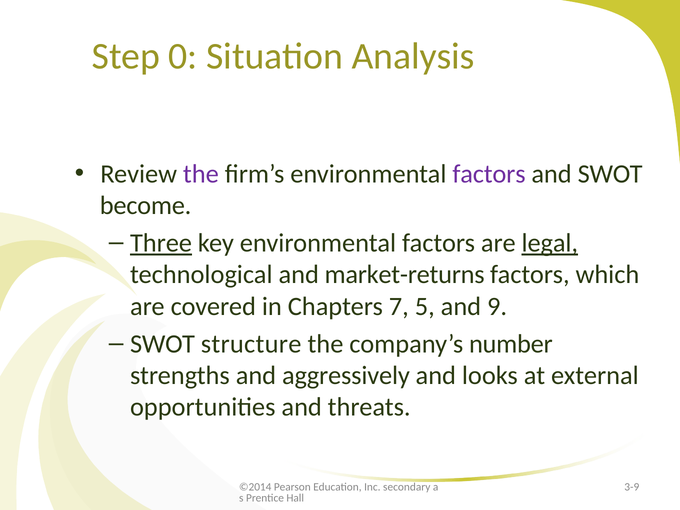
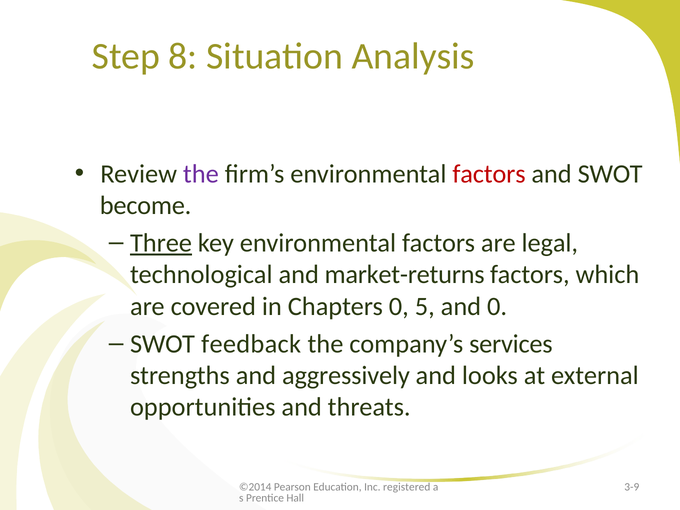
0: 0 -> 8 (183, 56)
factors colour: purple -> red (489, 174)
legal underline: present -> none (550, 243)
Chapters 7: 7 -> 0 (399, 306)
and 9: 9 -> 0 (497, 306)
structure: structure -> feedback (251, 344)
number: number -> services (511, 344)
secondary: secondary -> registered (407, 487)
